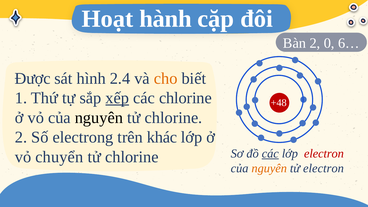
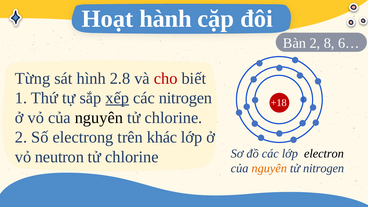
0: 0 -> 8 (329, 43)
Được: Được -> Từng (33, 78)
2.4: 2.4 -> 2.8 (120, 78)
cho colour: orange -> red (166, 78)
các chlorine: chlorine -> nitrogen (185, 98)
+48: +48 -> +18 (279, 103)
các underline: present -> none (270, 154)
electron colour: red -> black (324, 154)
chuyển: chuyển -> neutron (59, 157)
tử electron: electron -> nitrogen (324, 168)
